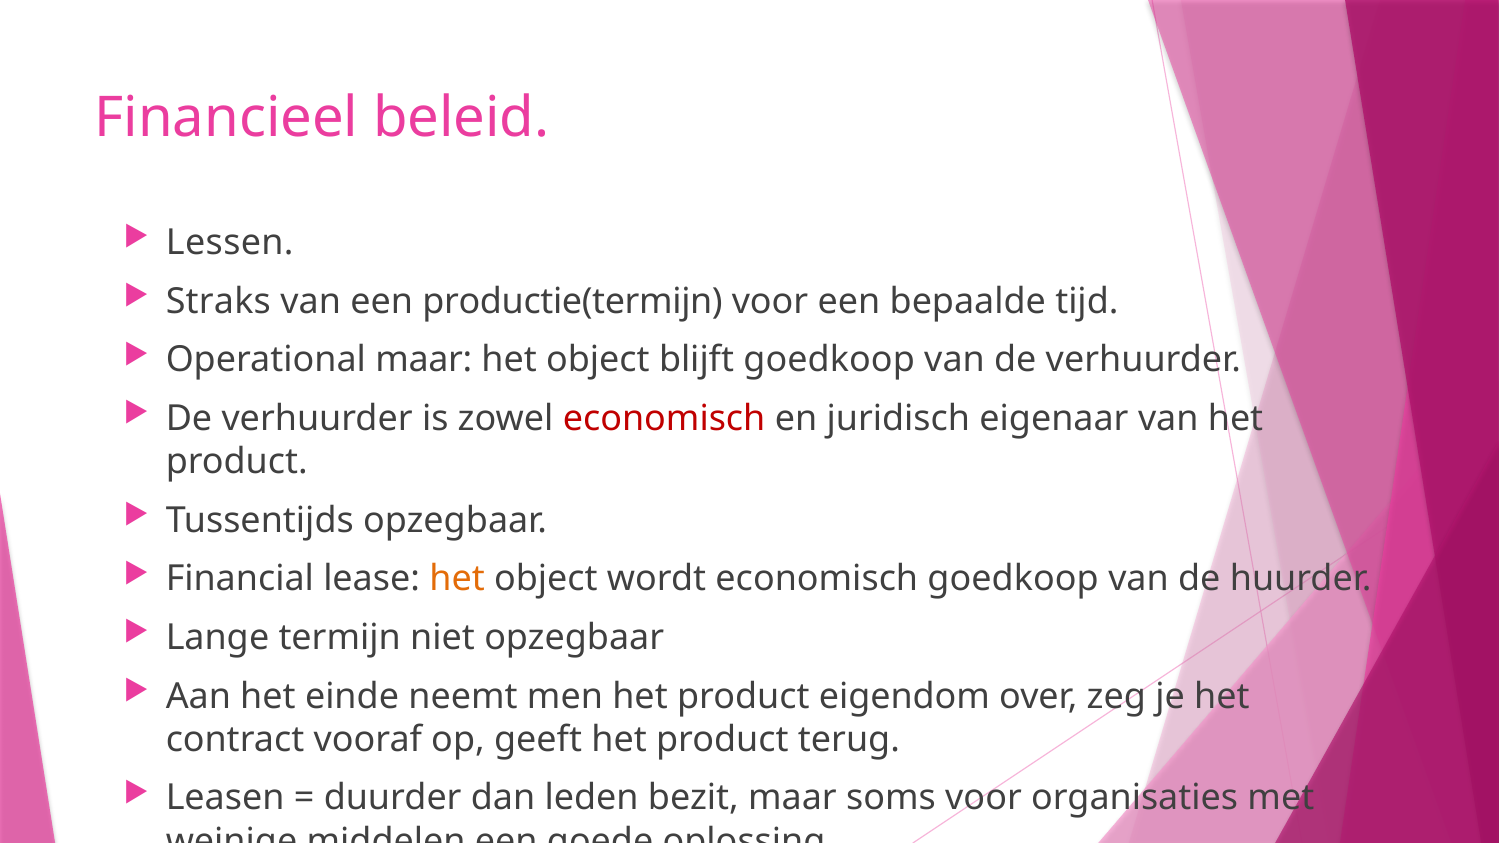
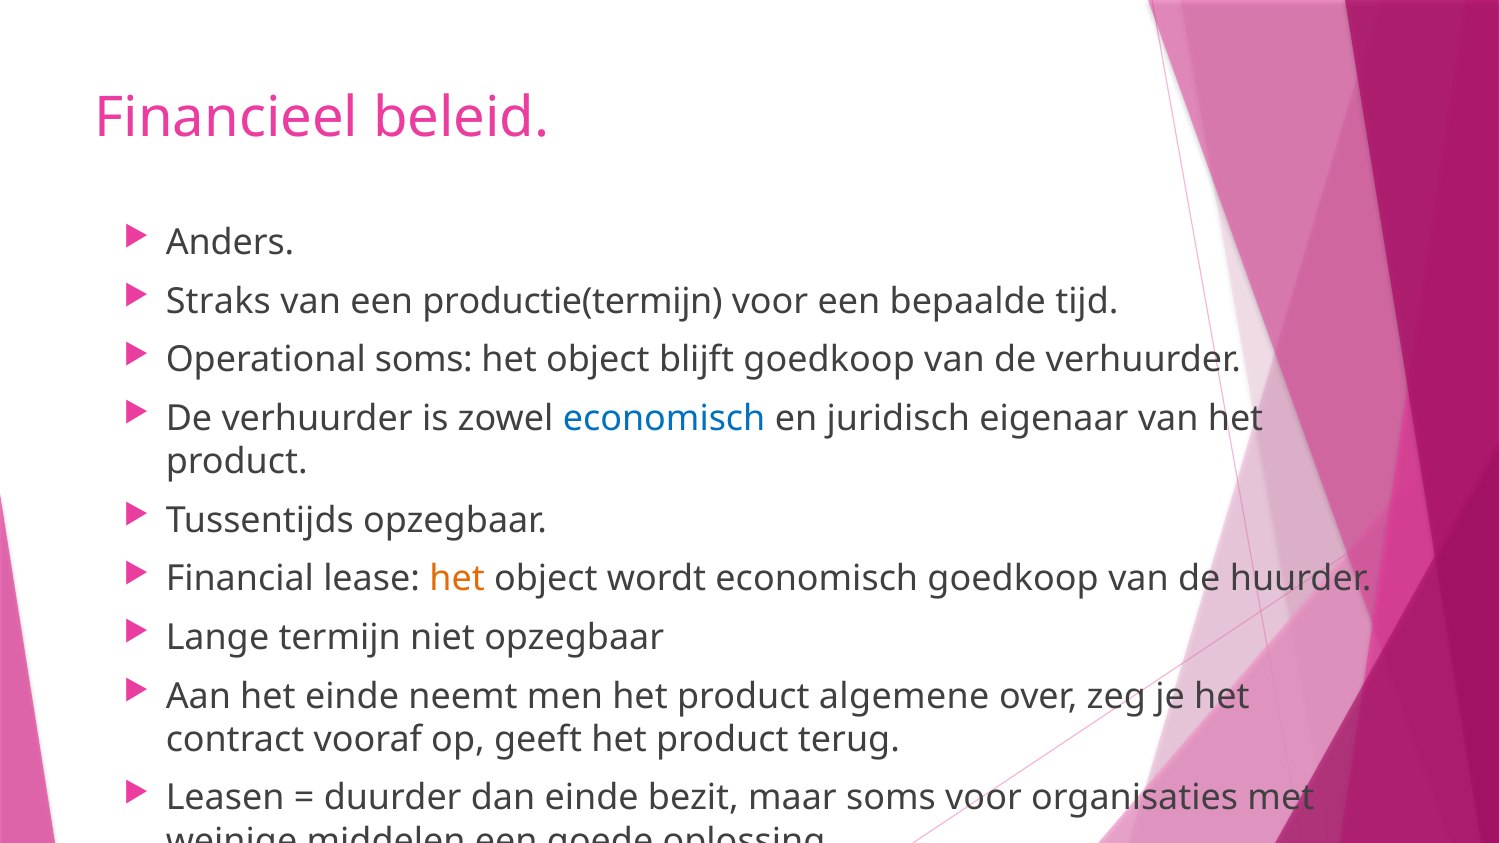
Lessen: Lessen -> Anders (230, 243)
Operational maar: maar -> soms (424, 360)
economisch colour: red -> blue (664, 419)
eigendom: eigendom -> algemene (904, 697)
dan leden: leden -> einde (592, 798)
